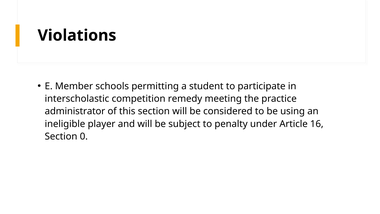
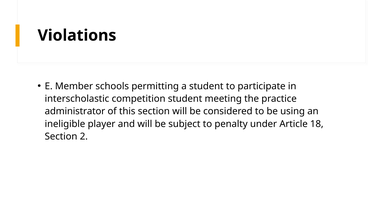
competition remedy: remedy -> student (185, 99)
16: 16 -> 18 (317, 124)
0: 0 -> 2 (84, 136)
